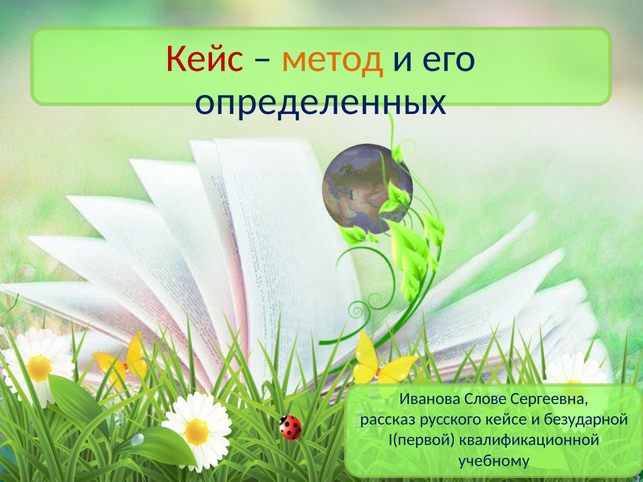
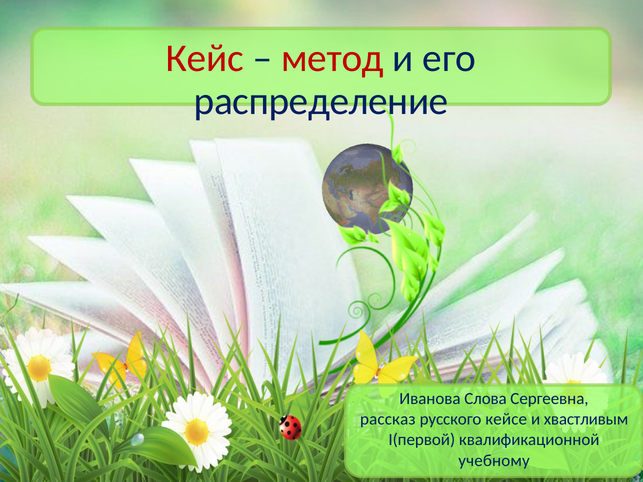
метод colour: orange -> red (333, 58)
определенных: определенных -> распределение (321, 101)
Слове: Слове -> Слова (486, 399)
безударной: безударной -> хвастливым (586, 420)
